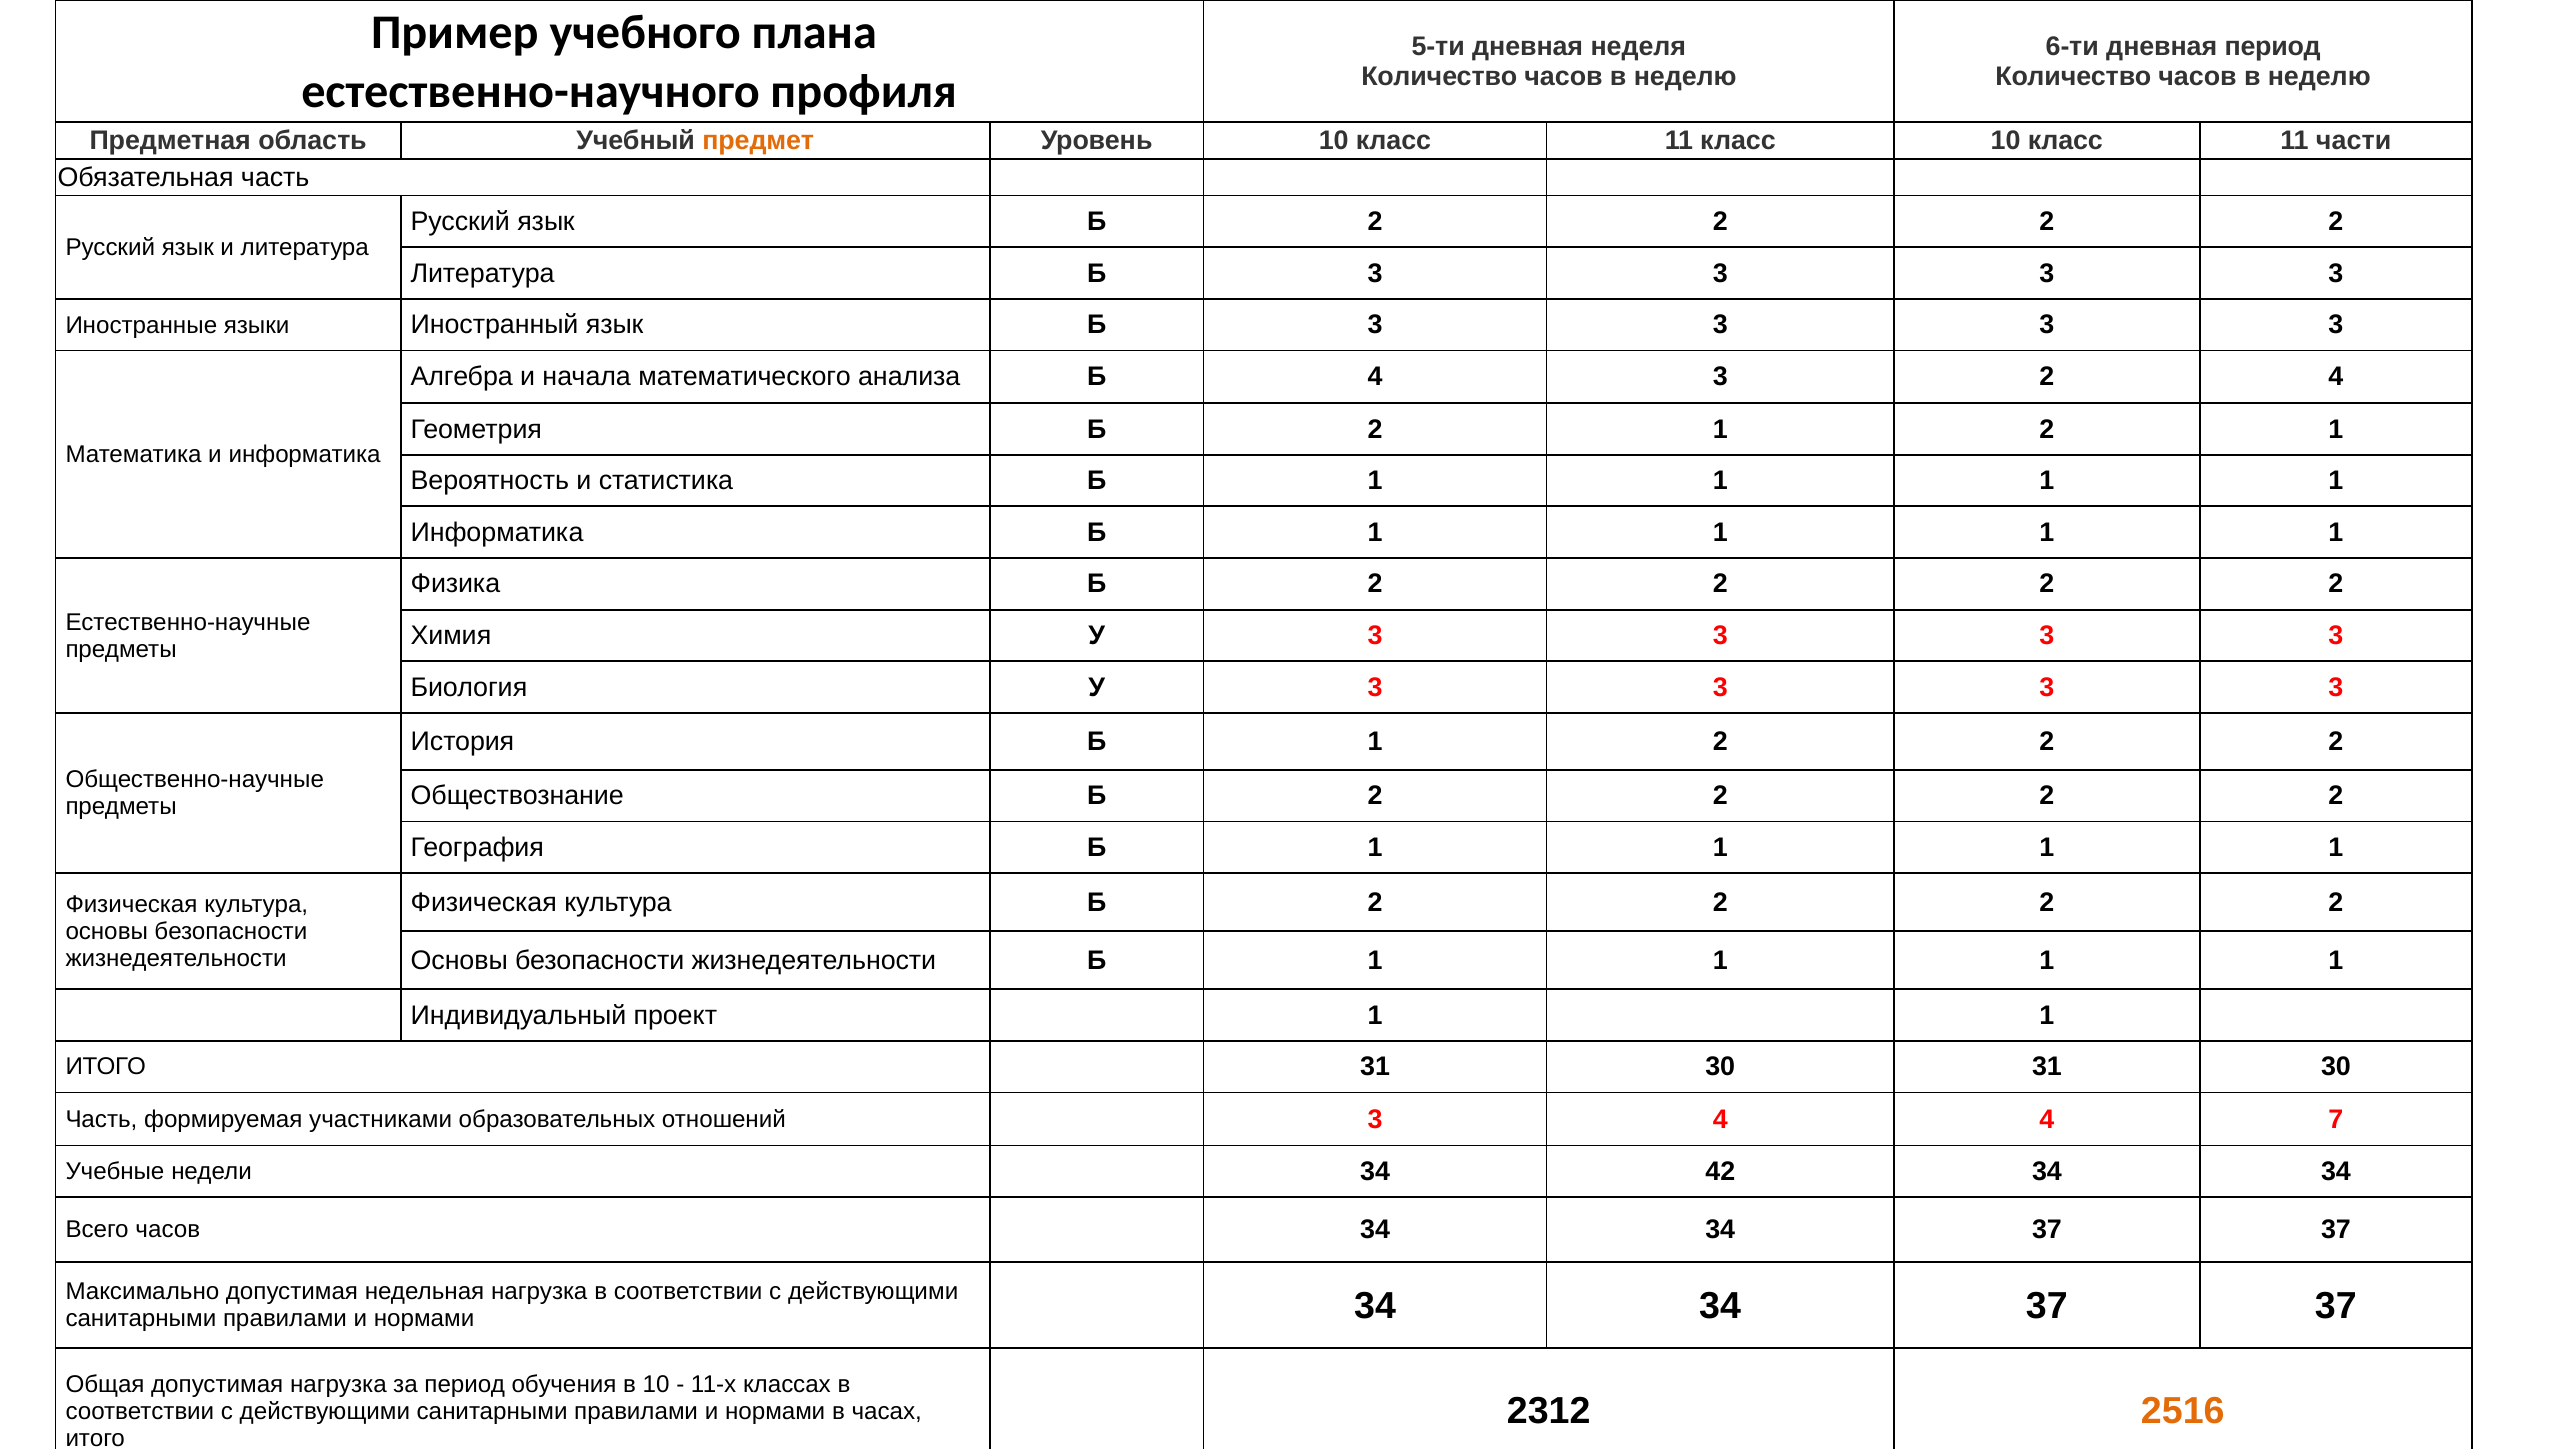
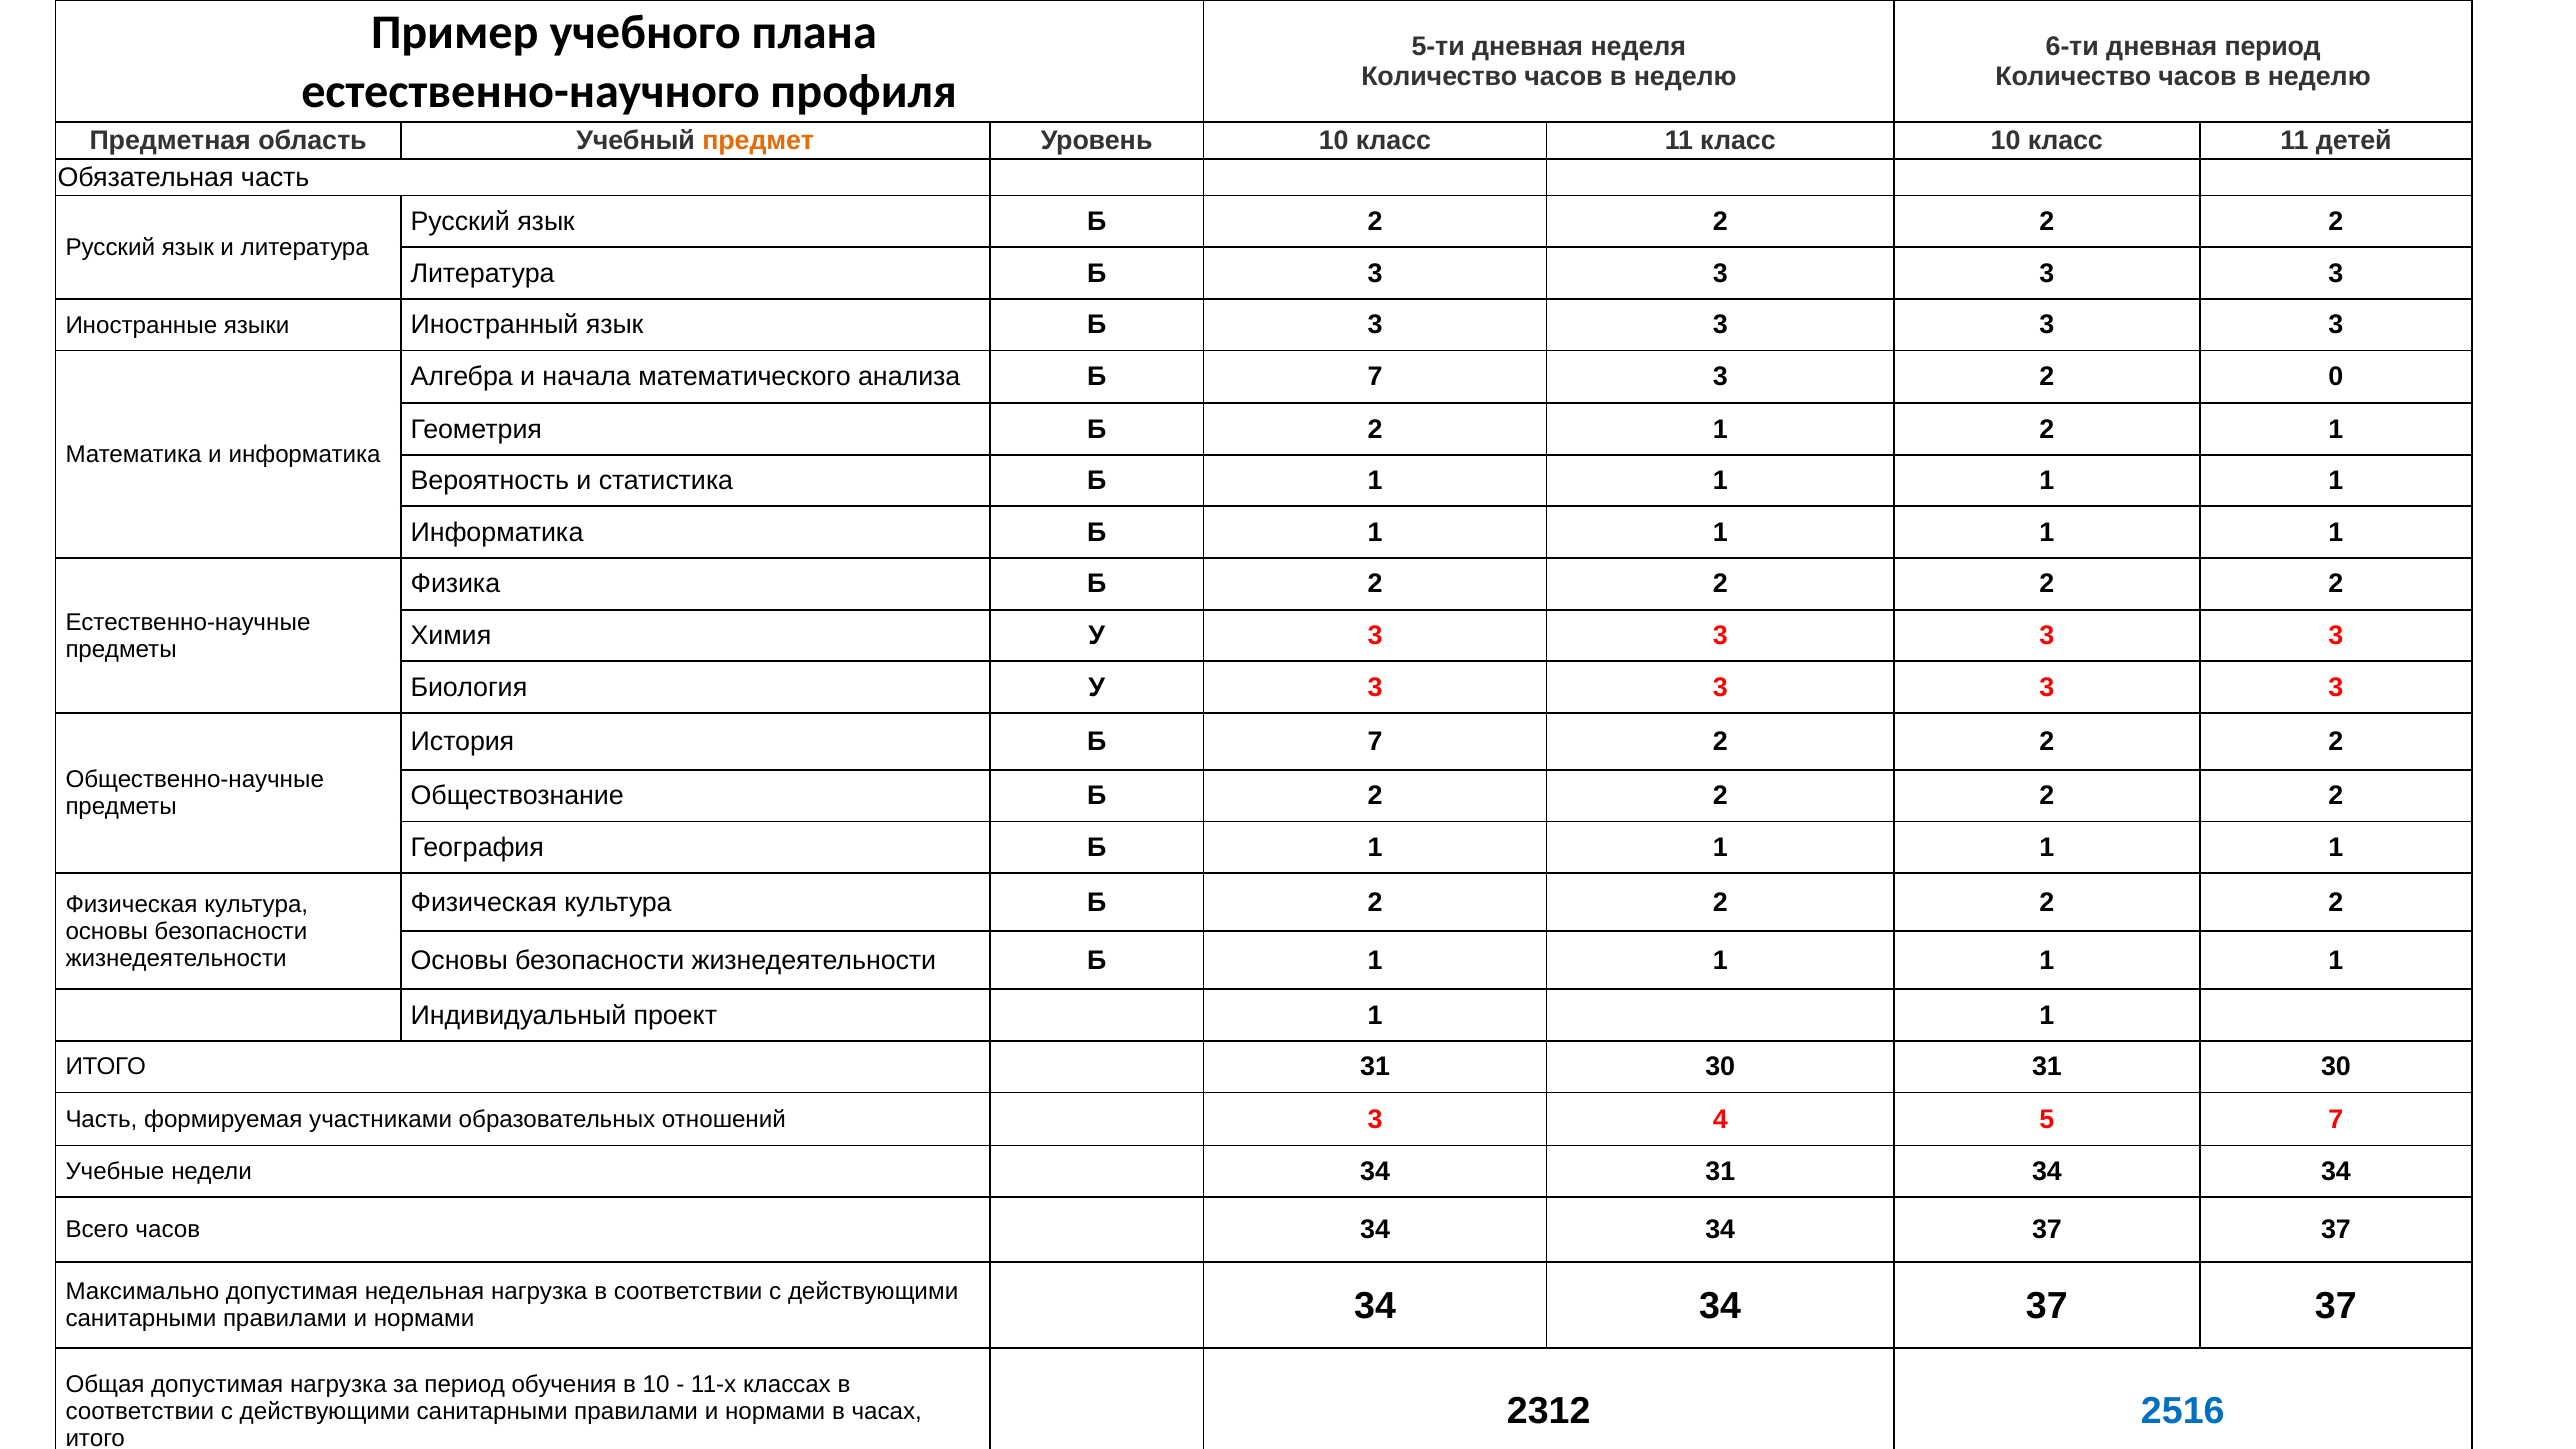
части: части -> детей (2354, 141)
анализа Б 4: 4 -> 7 (1375, 377)
2 4: 4 -> 0 (2336, 377)
История Б 1: 1 -> 7 (1375, 742)
4 4: 4 -> 5 (2047, 1119)
34 42: 42 -> 31 (1720, 1172)
2516 colour: orange -> blue (2183, 1411)
